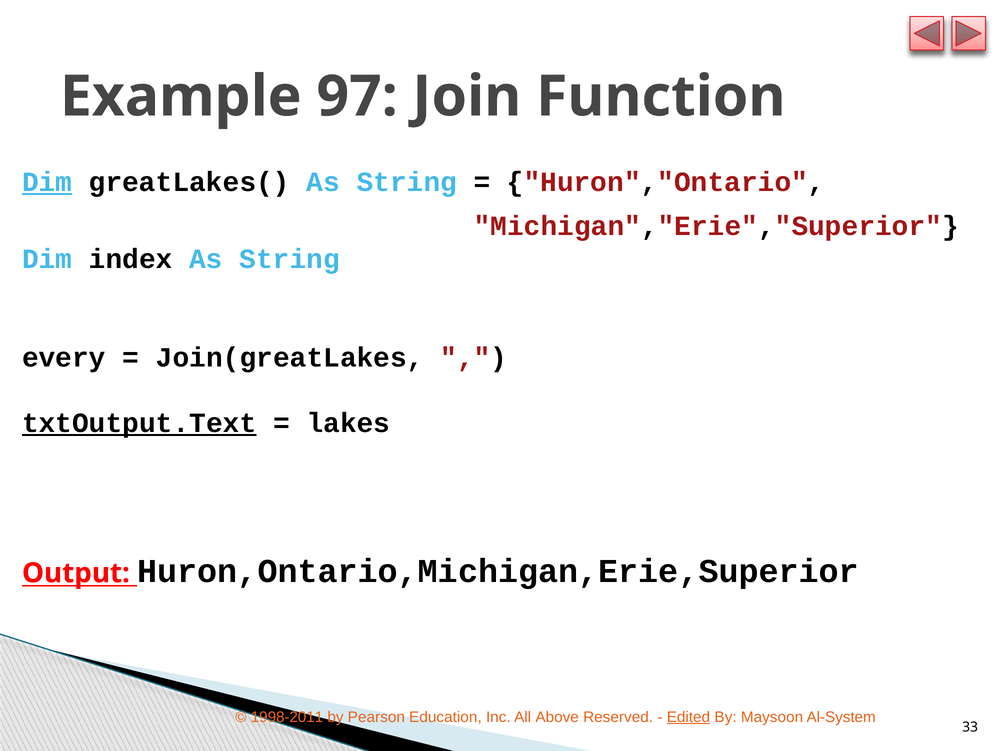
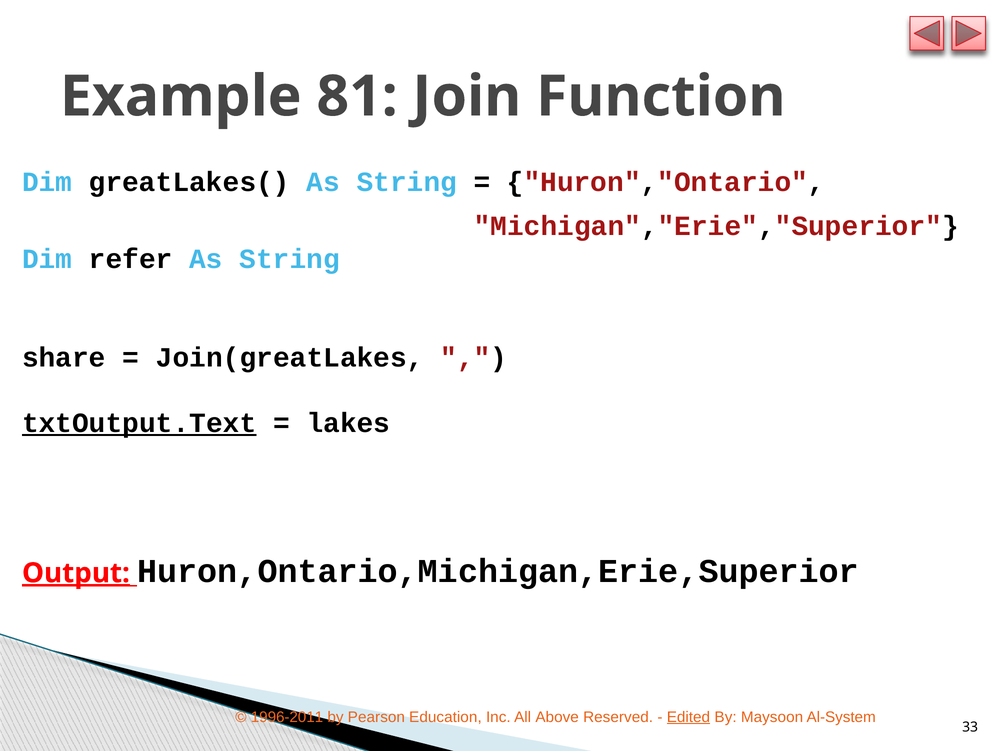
97: 97 -> 81 (357, 97)
Dim underline: present -> none (47, 182)
index: index -> refer (131, 259)
every: every -> share (64, 358)
Output underline: none -> present (76, 573)
1998-2011: 1998-2011 -> 1996-2011 (287, 717)
